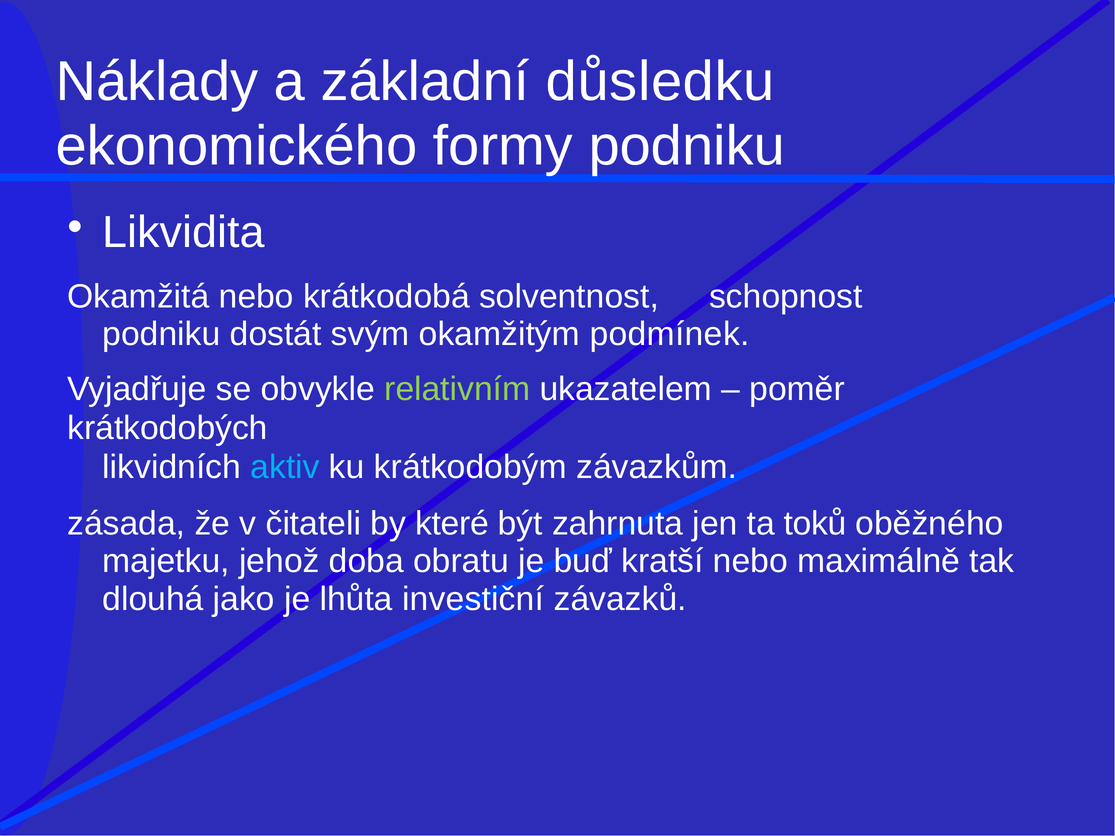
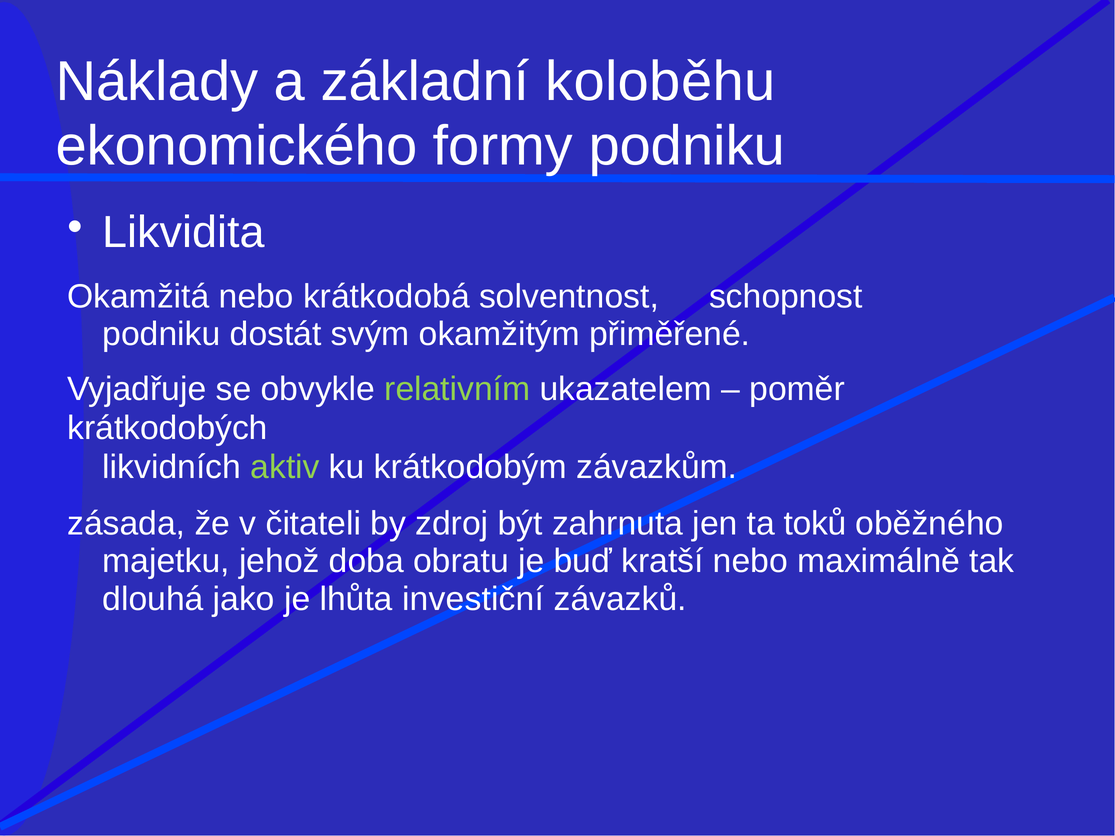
důsledku: důsledku -> koloběhu (660, 82)
podmínek: podmínek -> přiměřené (670, 334)
aktiv colour: light blue -> light green (285, 467)
které: které -> zdroj (452, 524)
